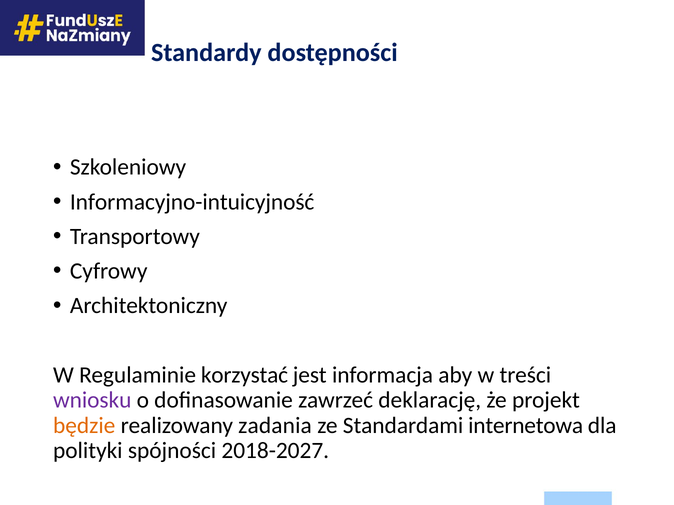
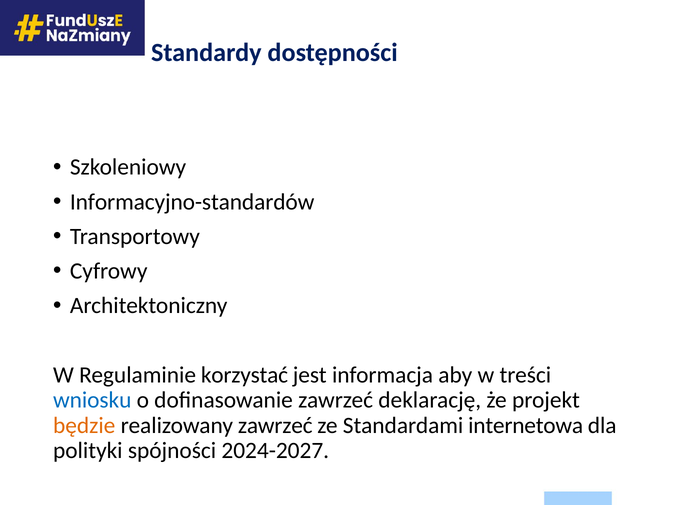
Informacyjno-intuicyjność: Informacyjno-intuicyjność -> Informacyjno-standardów (192, 202)
wniosku colour: purple -> blue (92, 400)
realizowany zadania: zadania -> zawrzeć (275, 426)
2018-2027: 2018-2027 -> 2024-2027 (275, 451)
